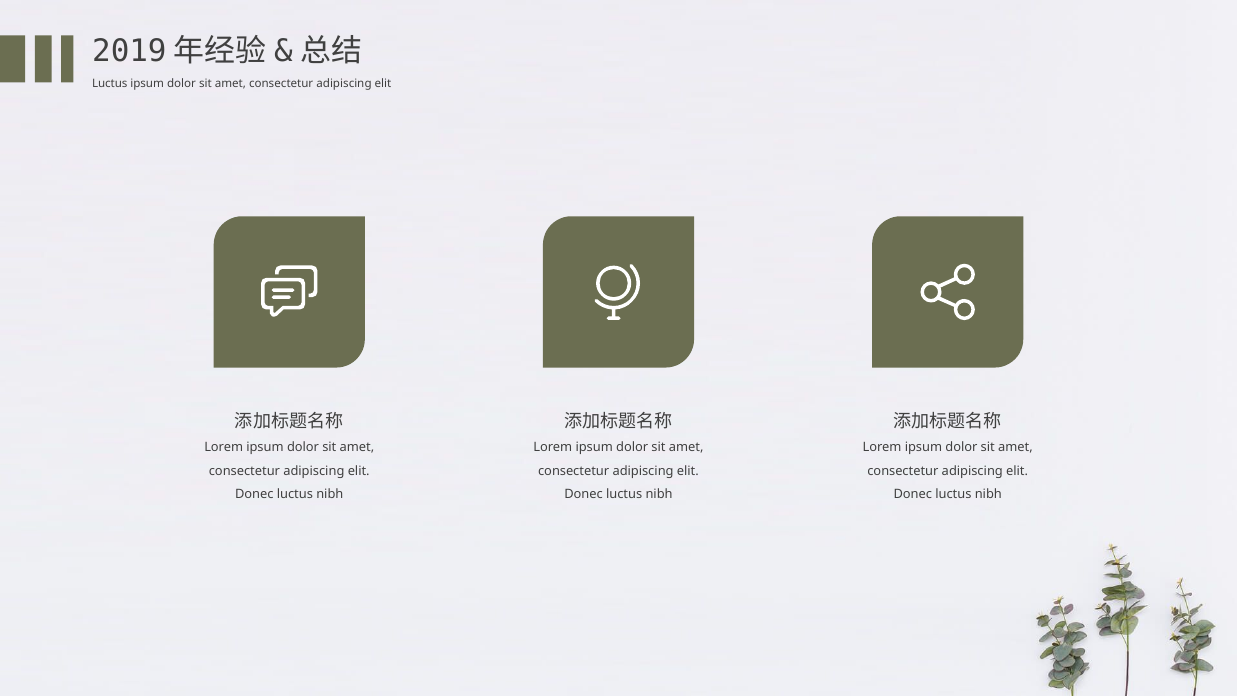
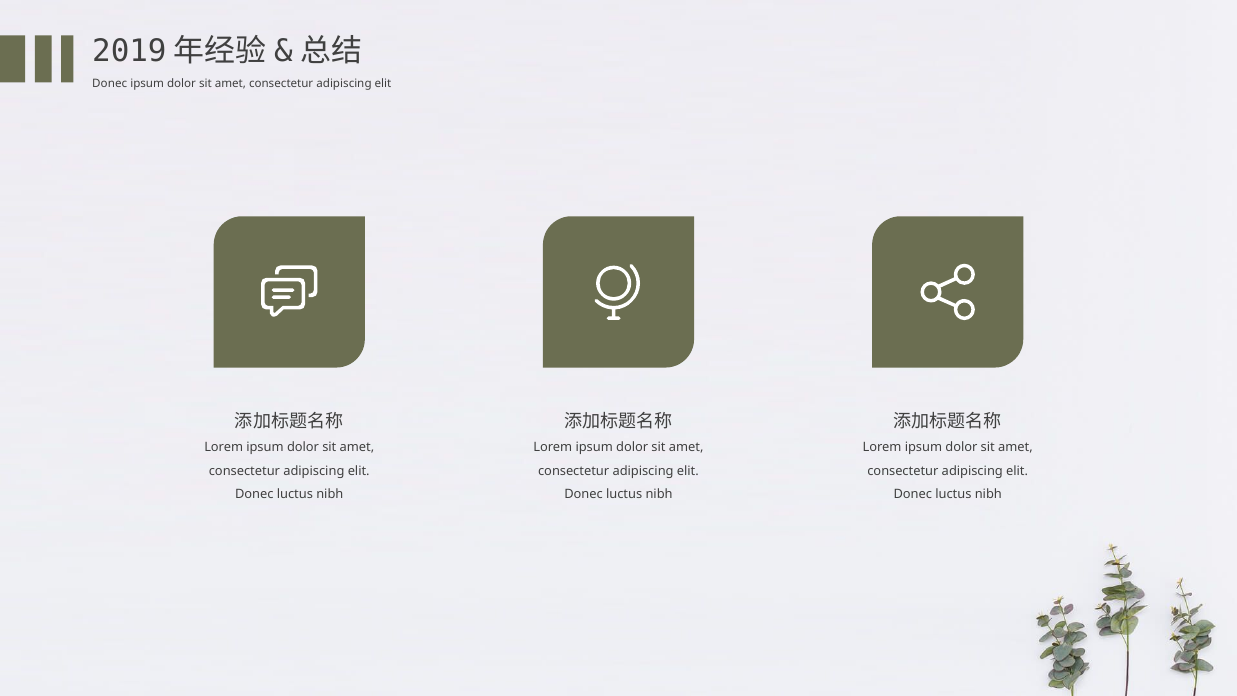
Luctus: Luctus -> Donec (110, 83)
